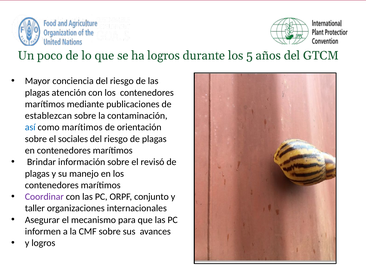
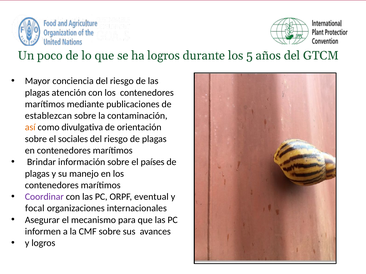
así colour: blue -> orange (30, 128)
como marítimos: marítimos -> divulgativa (82, 128)
revisó: revisó -> países (153, 162)
conjunto: conjunto -> eventual (151, 197)
taller: taller -> focal (35, 209)
